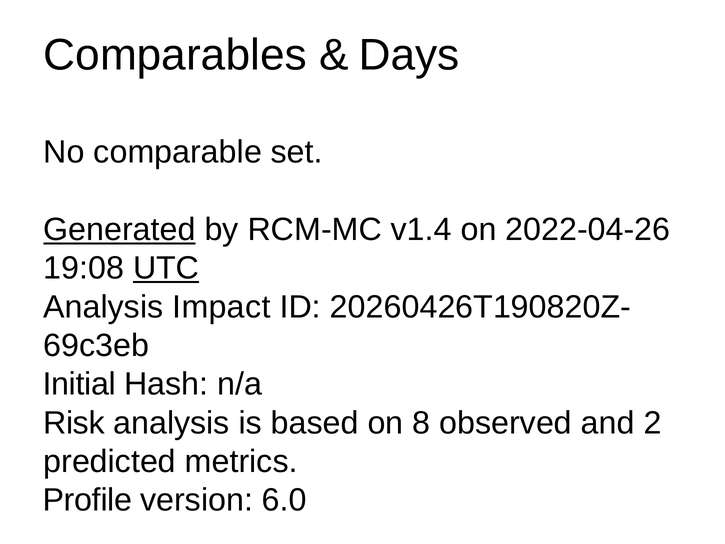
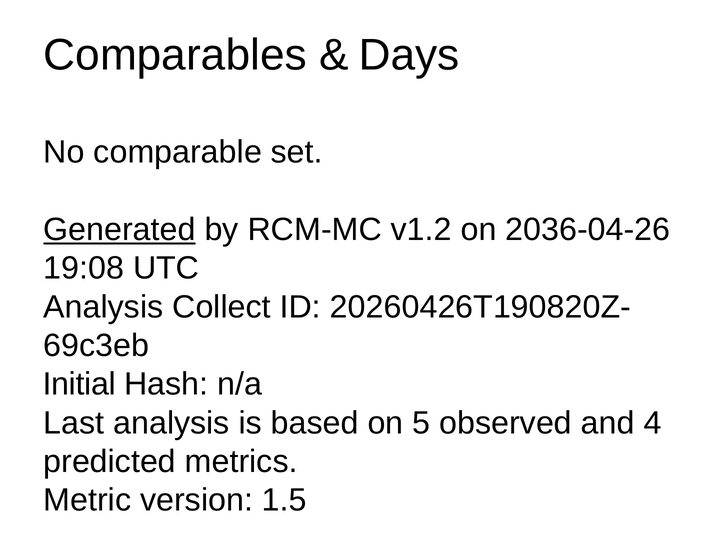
v1.4: v1.4 -> v1.2 (421, 229)
2022-04-26: 2022-04-26 -> 2036-04-26 (588, 229)
UTC underline: present -> none (166, 268)
Impact: Impact -> Collect (222, 307)
Risk: Risk -> Last (74, 423)
8: 8 -> 5 (421, 423)
2: 2 -> 4 (653, 423)
Profile: Profile -> Metric (87, 500)
6.0: 6.0 -> 1.5 (284, 500)
